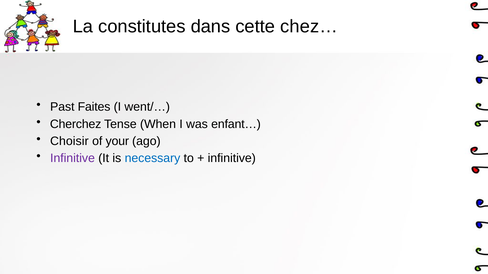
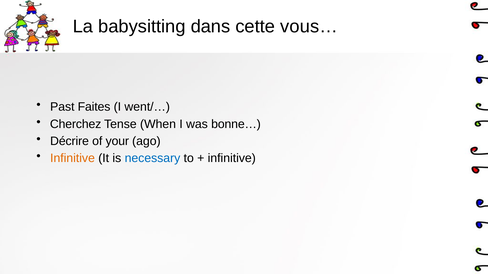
constitutes: constitutes -> babysitting (142, 27)
chez…: chez… -> vous… (309, 27)
enfant…: enfant… -> bonne… (236, 124)
Choisir: Choisir -> Décrire (70, 141)
Infinitive colour: purple -> orange (73, 158)
